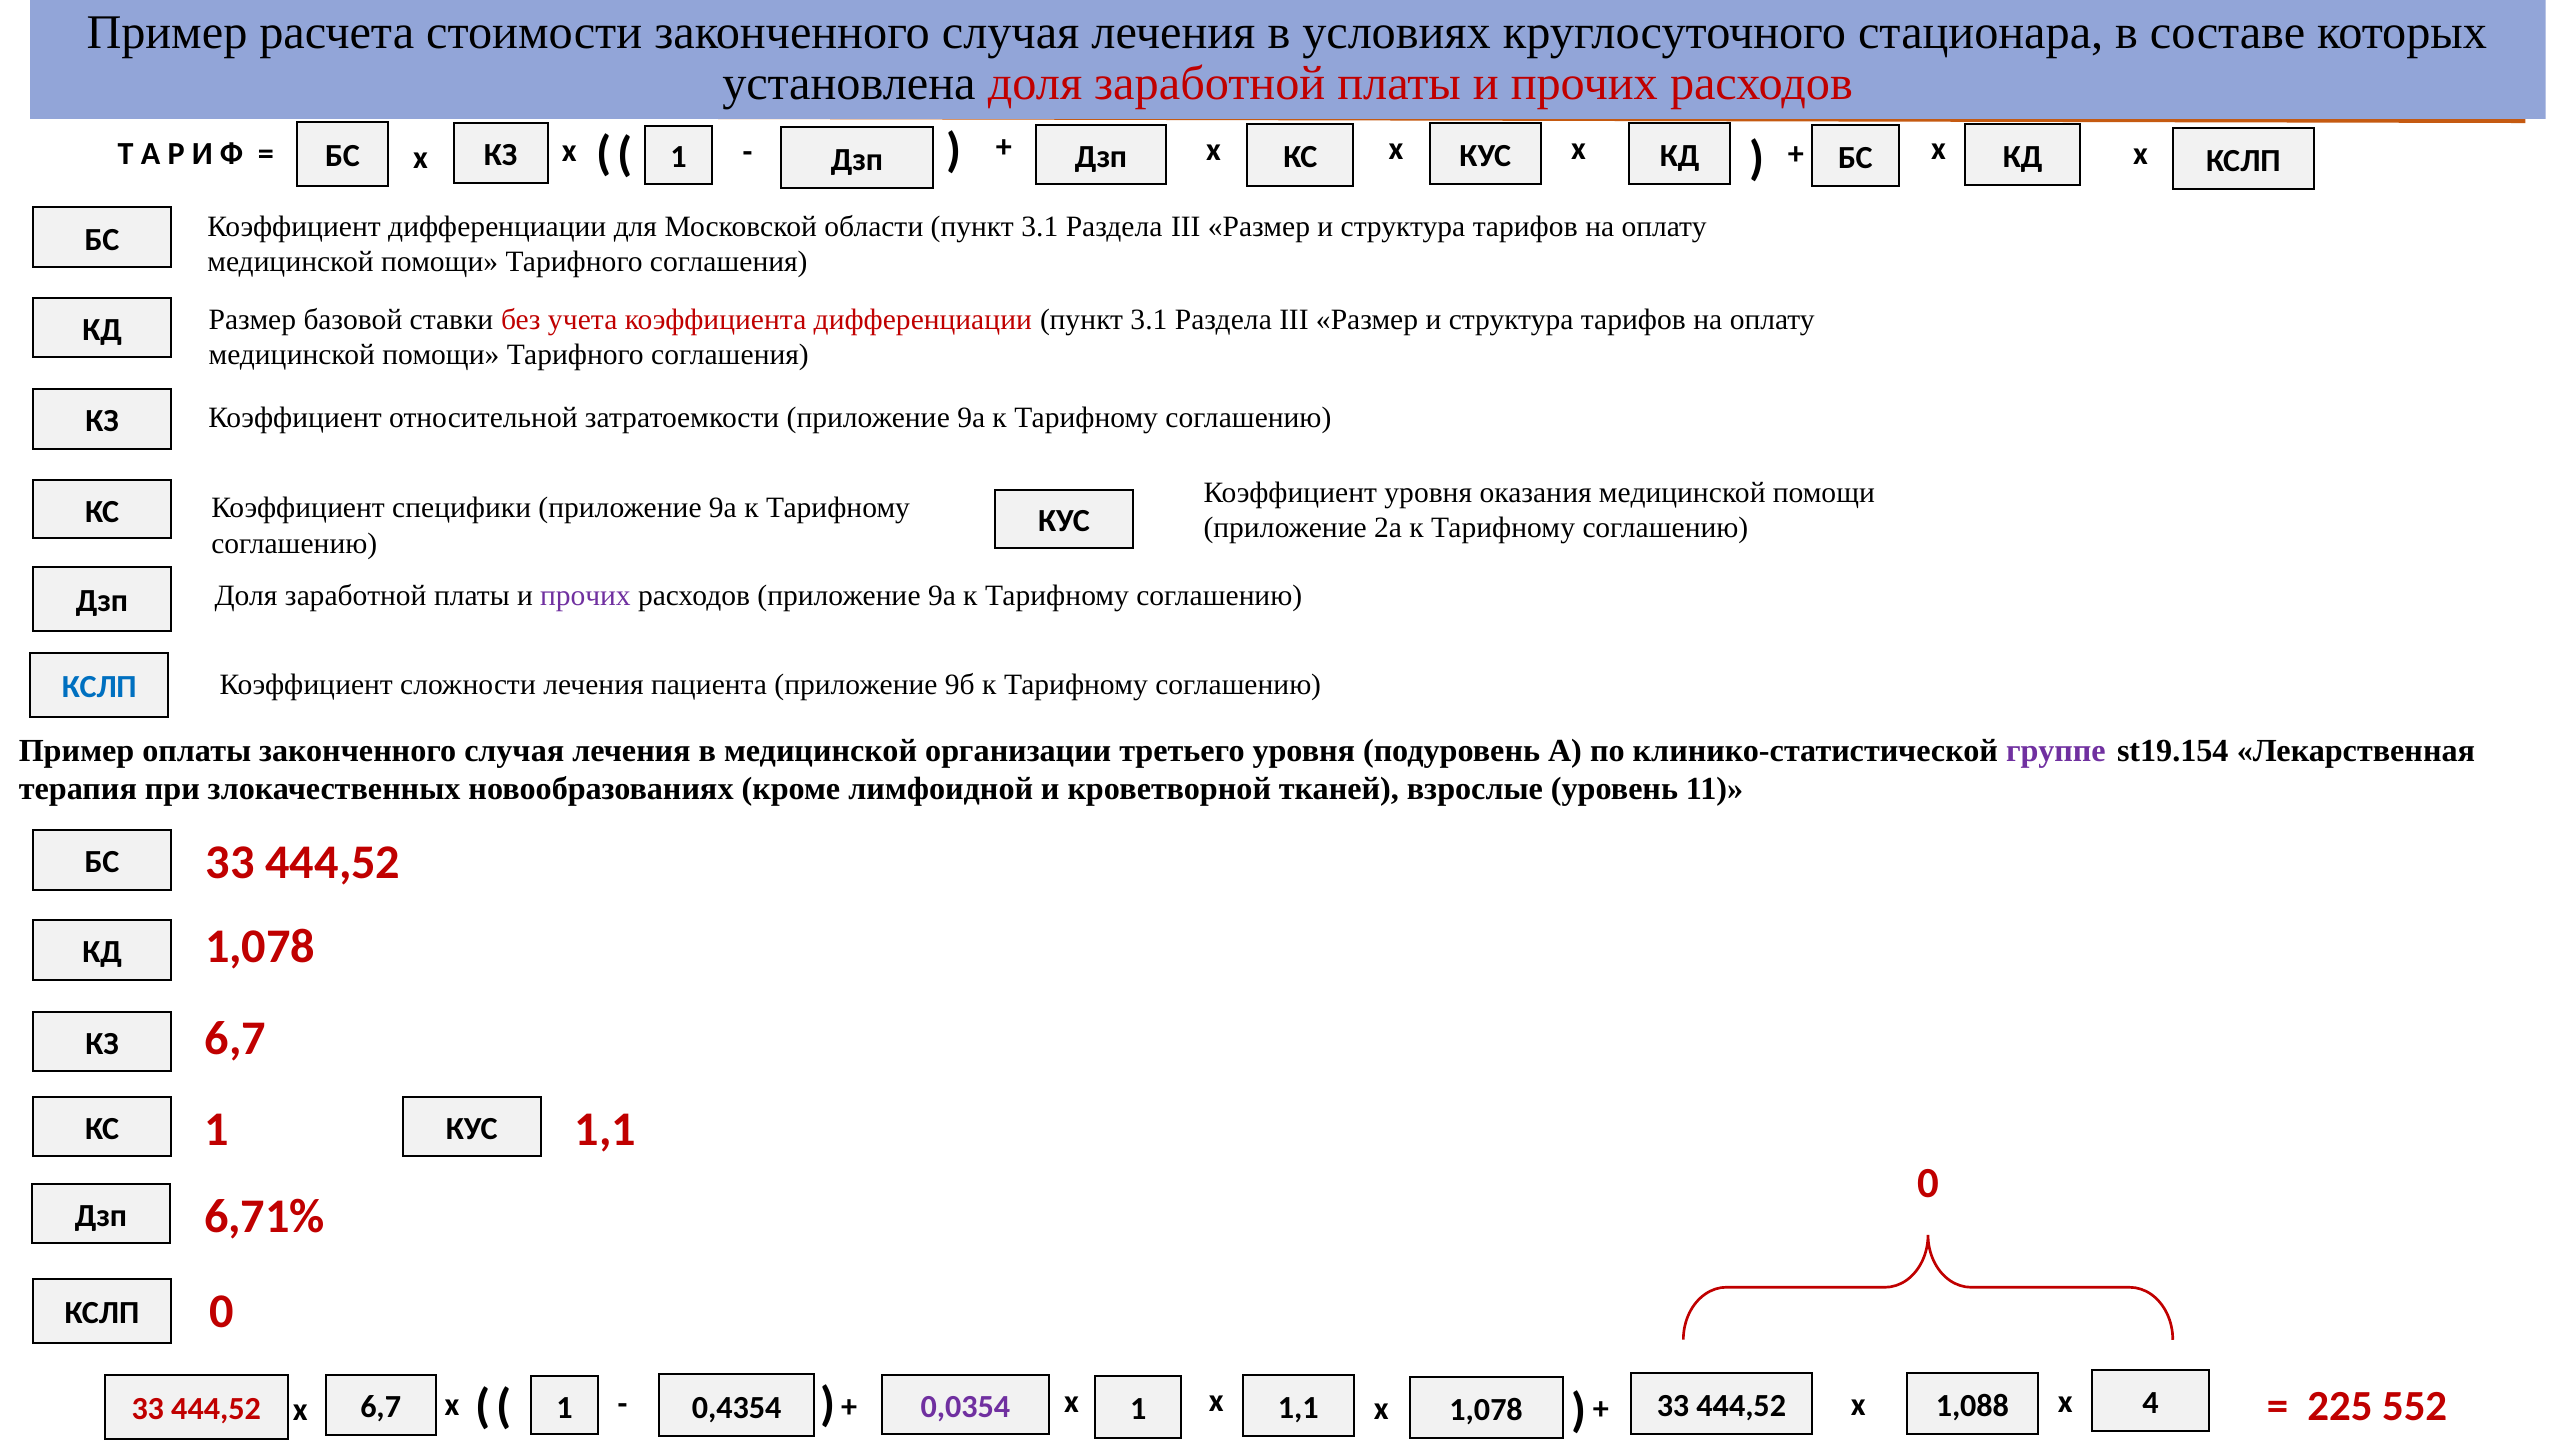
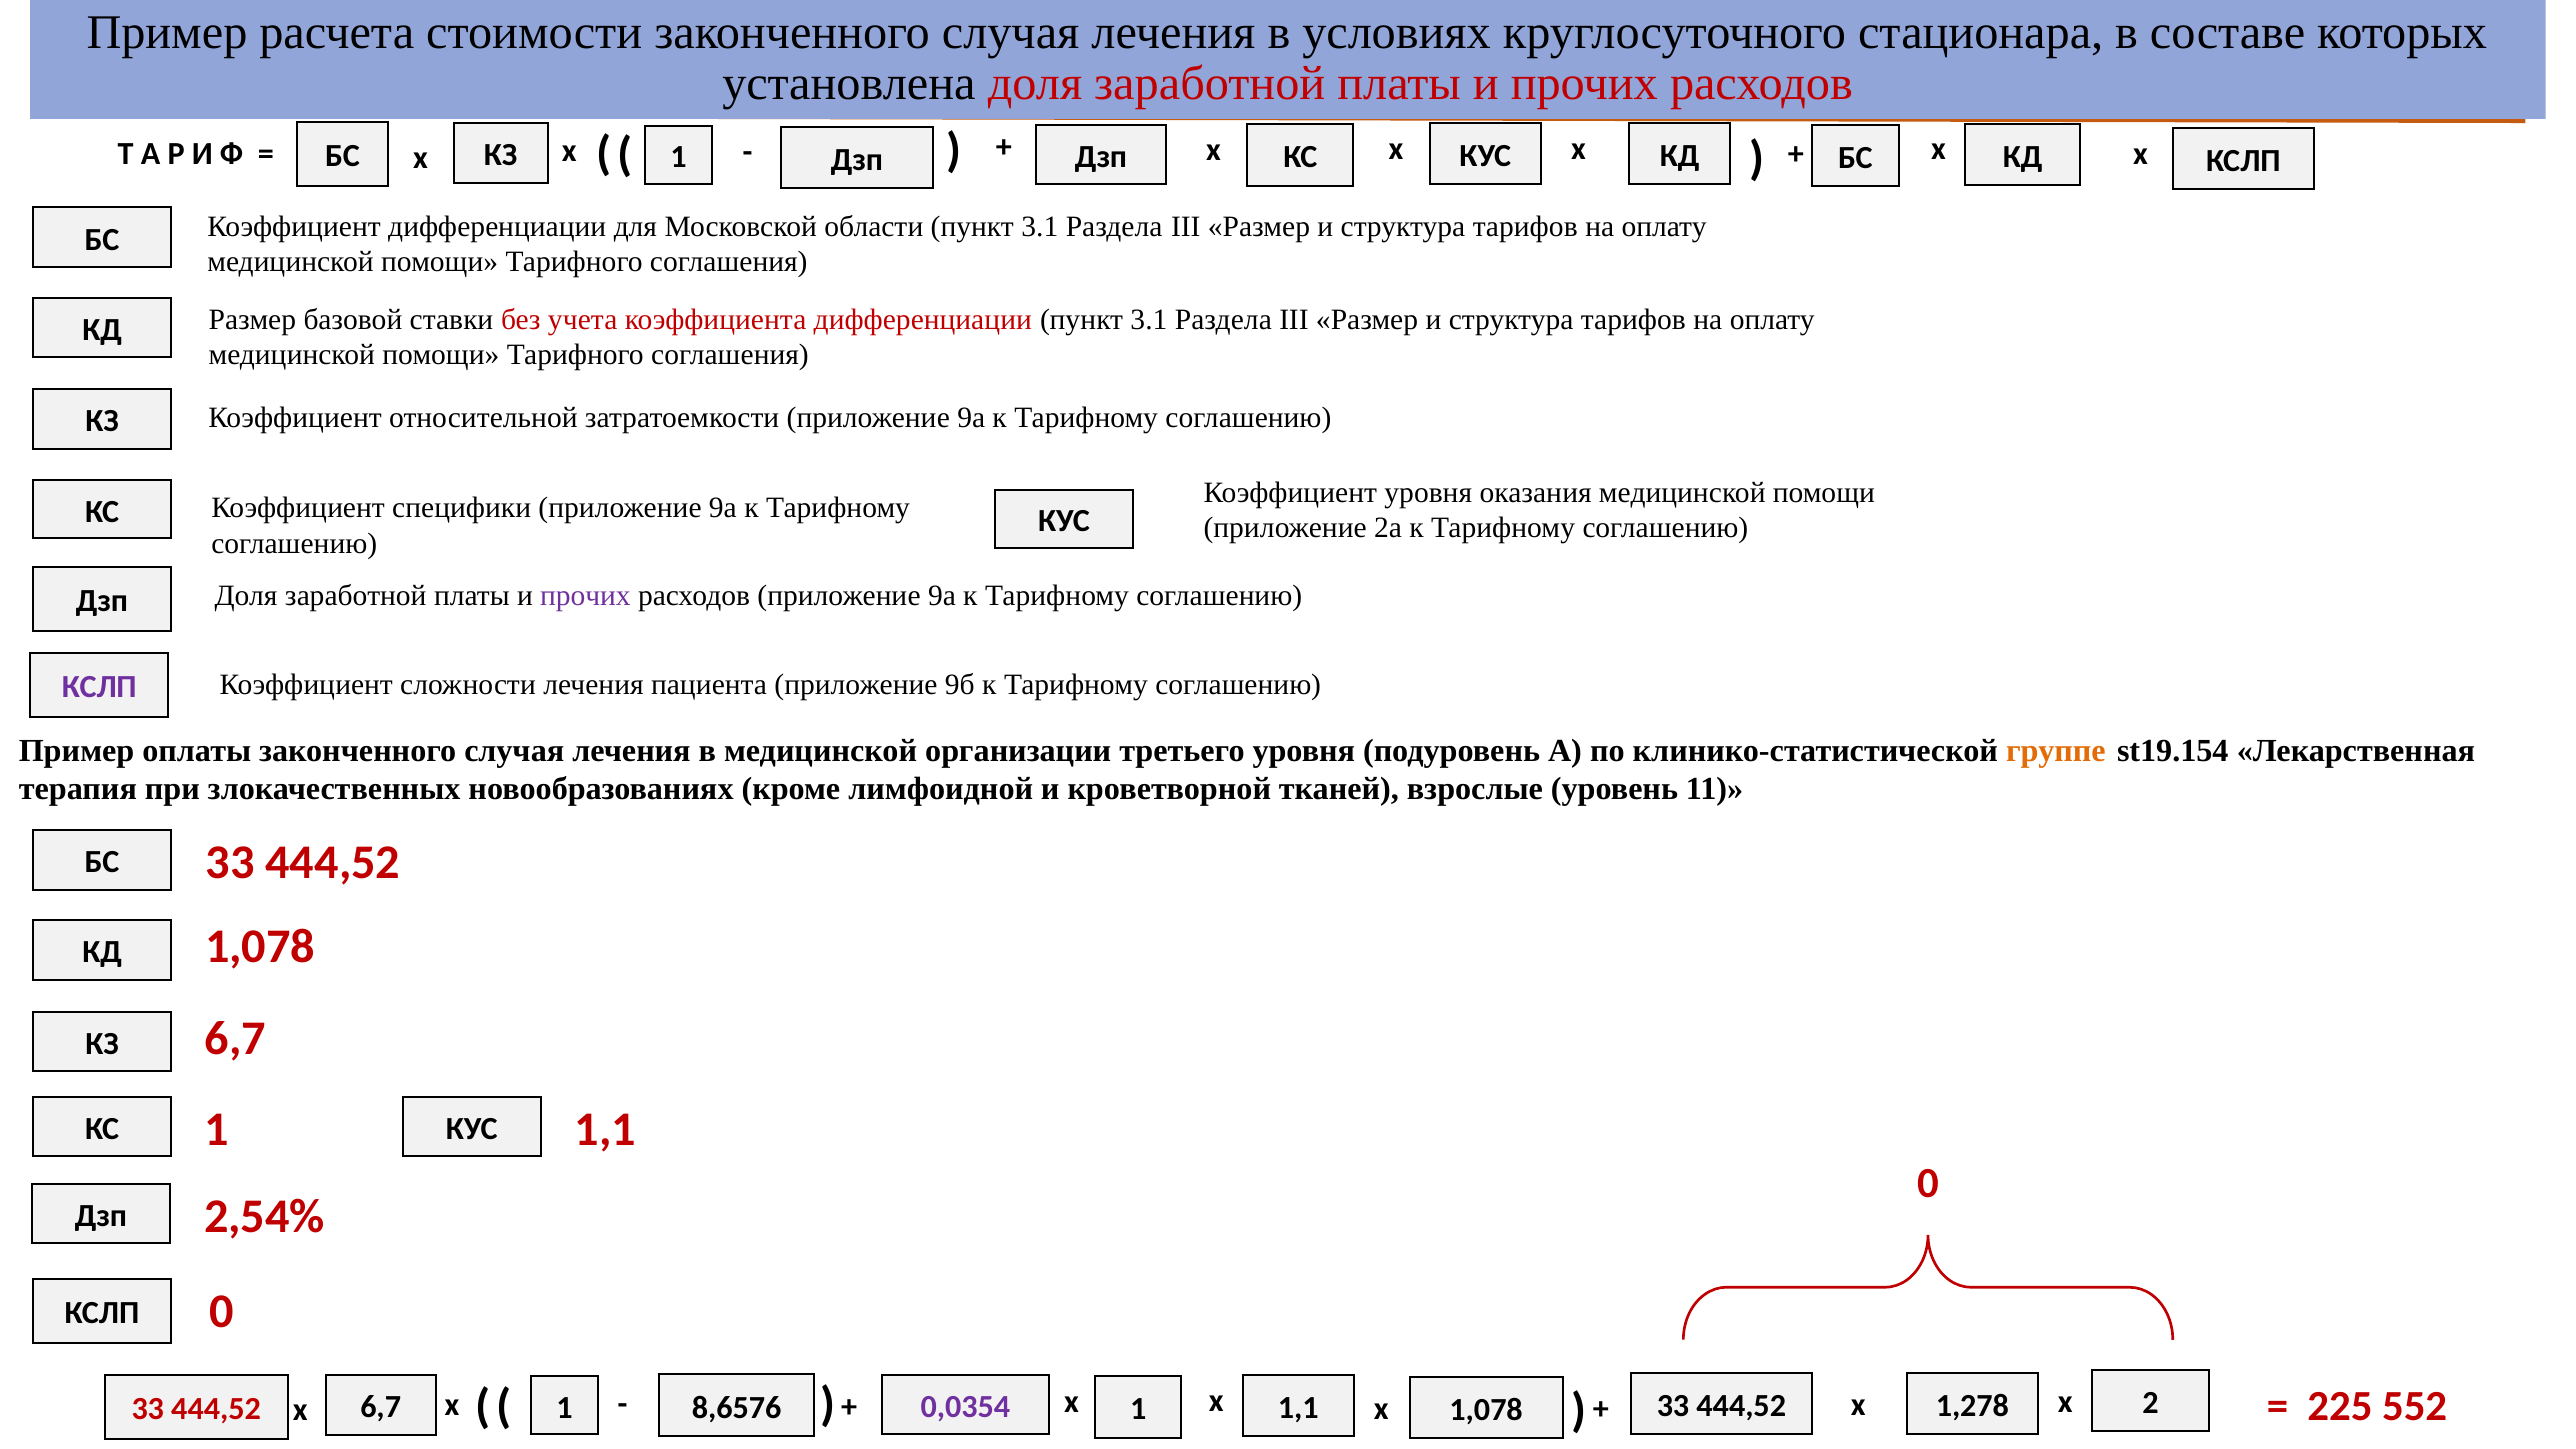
КСЛП colour: blue -> purple (99, 687)
группе colour: purple -> orange (2056, 751)
6,71%: 6,71% -> 2,54% (264, 1216)
4: 4 -> 2 (2150, 1403)
0,4354: 0,4354 -> 8,6576 (737, 1407)
1,088: 1,088 -> 1,278 (1972, 1406)
